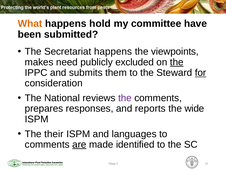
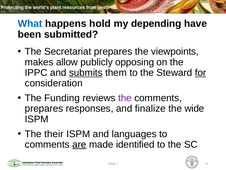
What colour: orange -> blue (30, 23)
committee: committee -> depending (156, 23)
Secretariat happens: happens -> prepares (113, 51)
need: need -> allow (67, 62)
excluded: excluded -> opposing (135, 62)
the underline: present -> none (177, 62)
submits underline: none -> present (86, 72)
National: National -> Funding (62, 98)
reports: reports -> finalize (150, 108)
